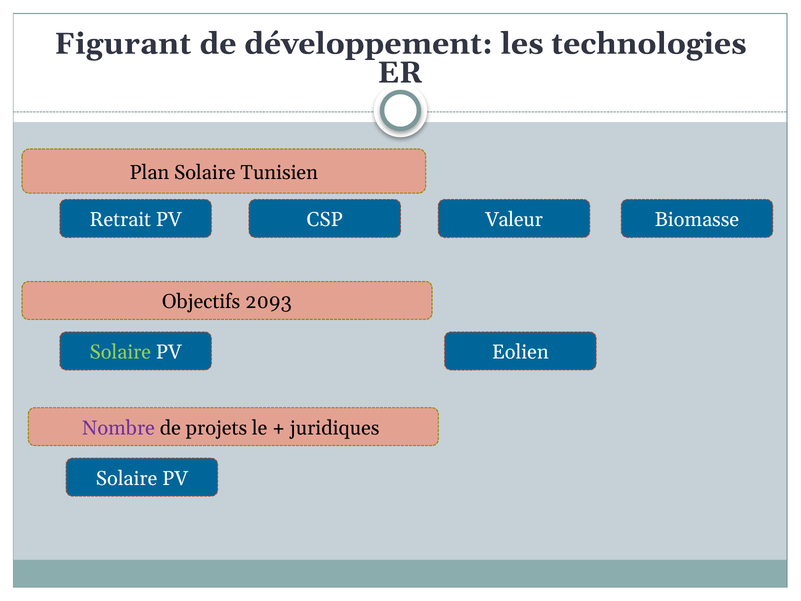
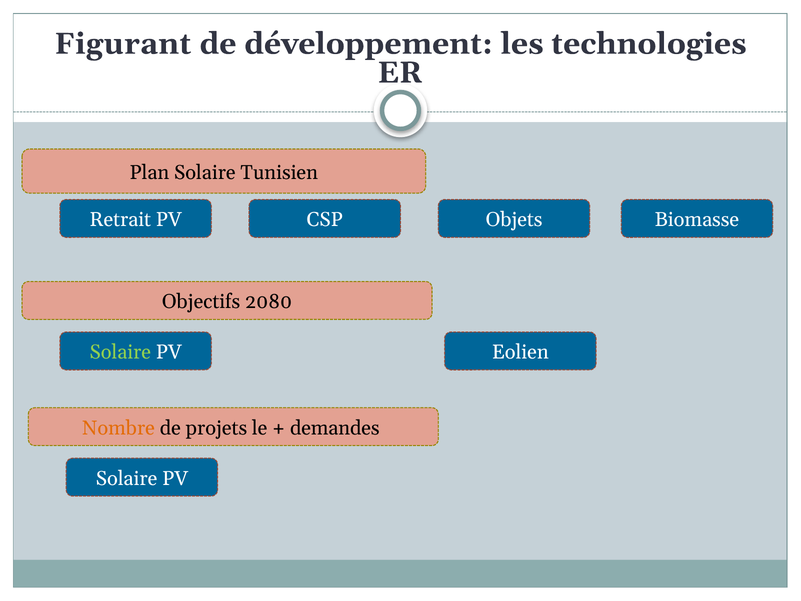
Valeur: Valeur -> Objets (514, 220)
2093: 2093 -> 2080 (269, 302)
Nombre colour: purple -> orange (118, 428)
juridiques: juridiques -> demandes (335, 428)
